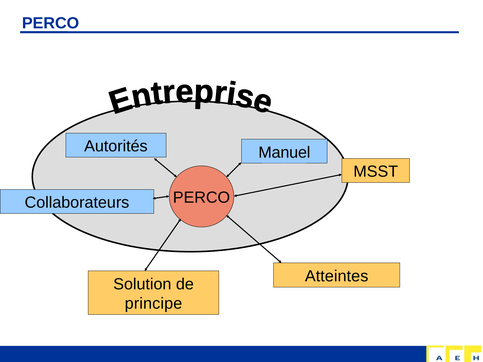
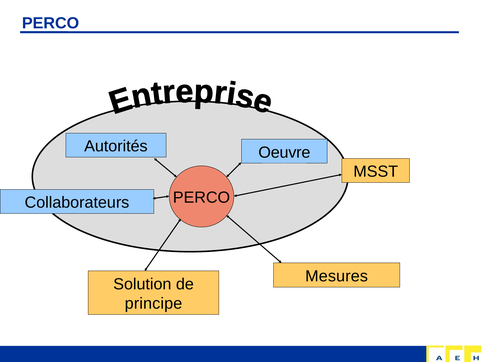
Manuel: Manuel -> Oeuvre (284, 152)
Atteintes: Atteintes -> Mesures (337, 276)
